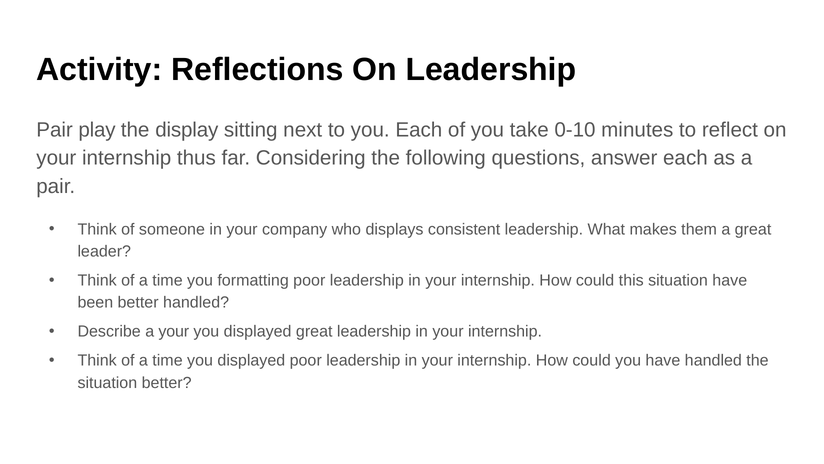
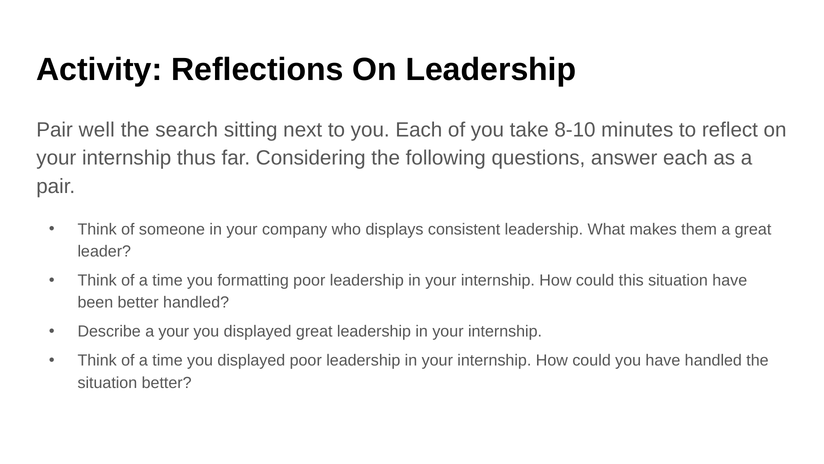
play: play -> well (97, 130)
display: display -> search (187, 130)
0-10: 0-10 -> 8-10 (575, 130)
